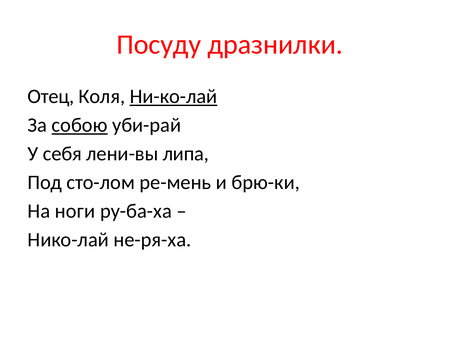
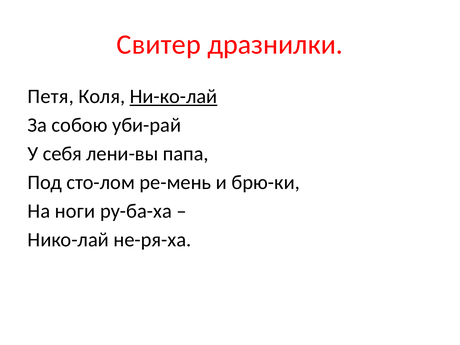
Посуду: Посуду -> Свитер (159, 45)
Отец: Отец -> Петя (51, 96)
собою underline: present -> none (80, 125)
липа: липа -> папа (186, 154)
